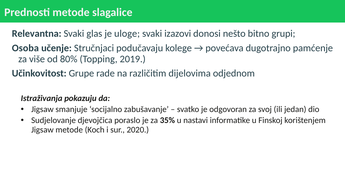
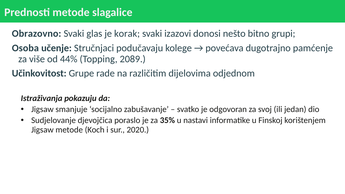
Relevantna: Relevantna -> Obrazovno (37, 34)
uloge: uloge -> korak (127, 34)
80%: 80% -> 44% (69, 59)
2019: 2019 -> 2089 (133, 59)
